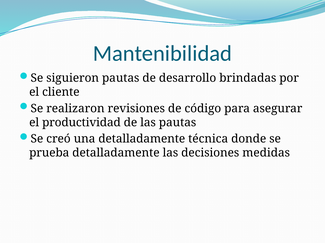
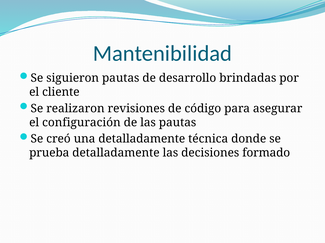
productividad: productividad -> configuración (81, 123)
medidas: medidas -> formado (266, 153)
